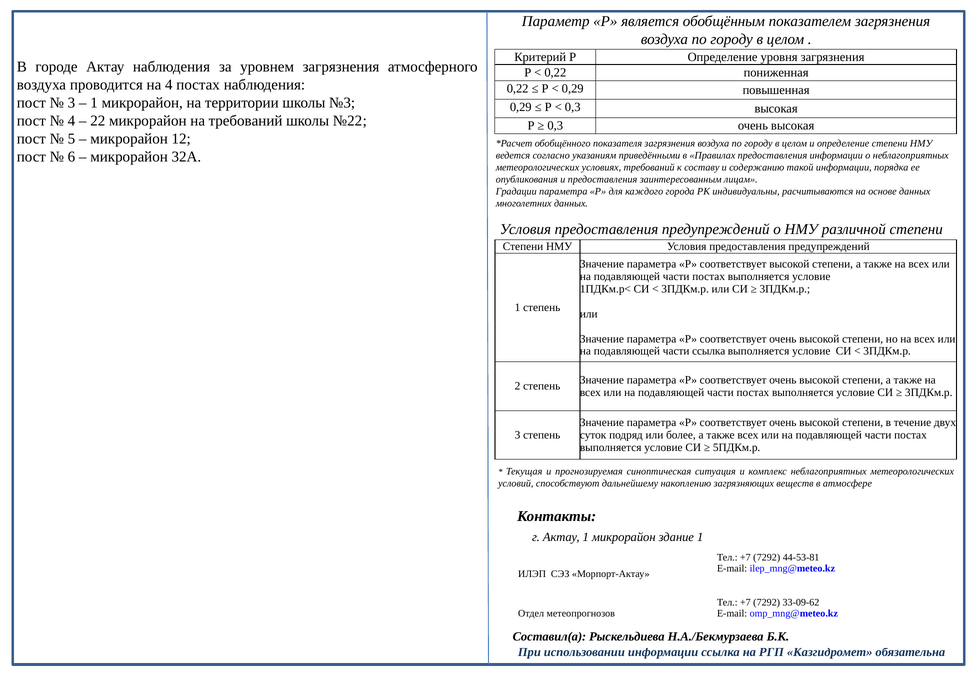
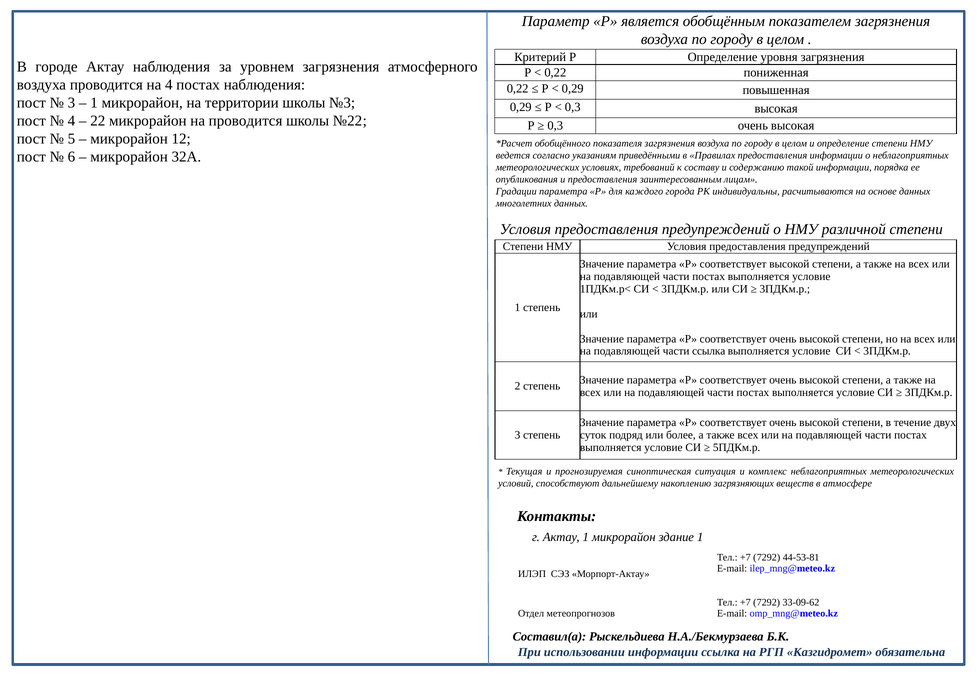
на требований: требований -> проводится (246, 121)
